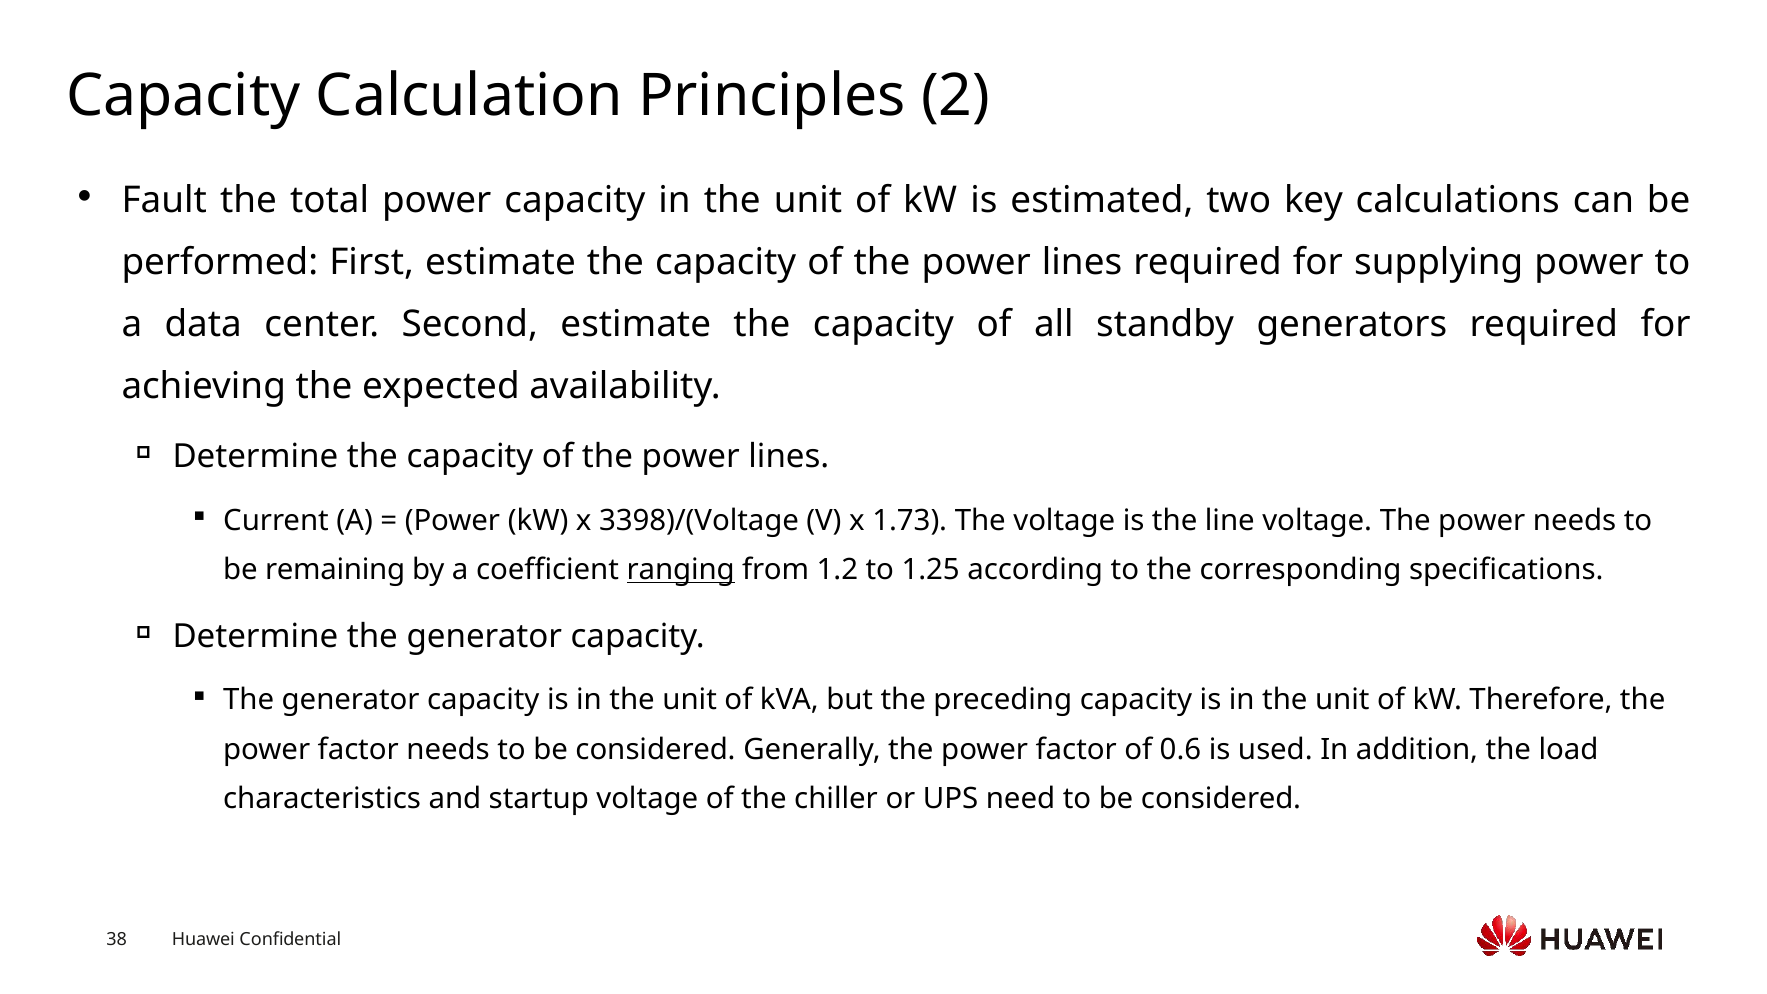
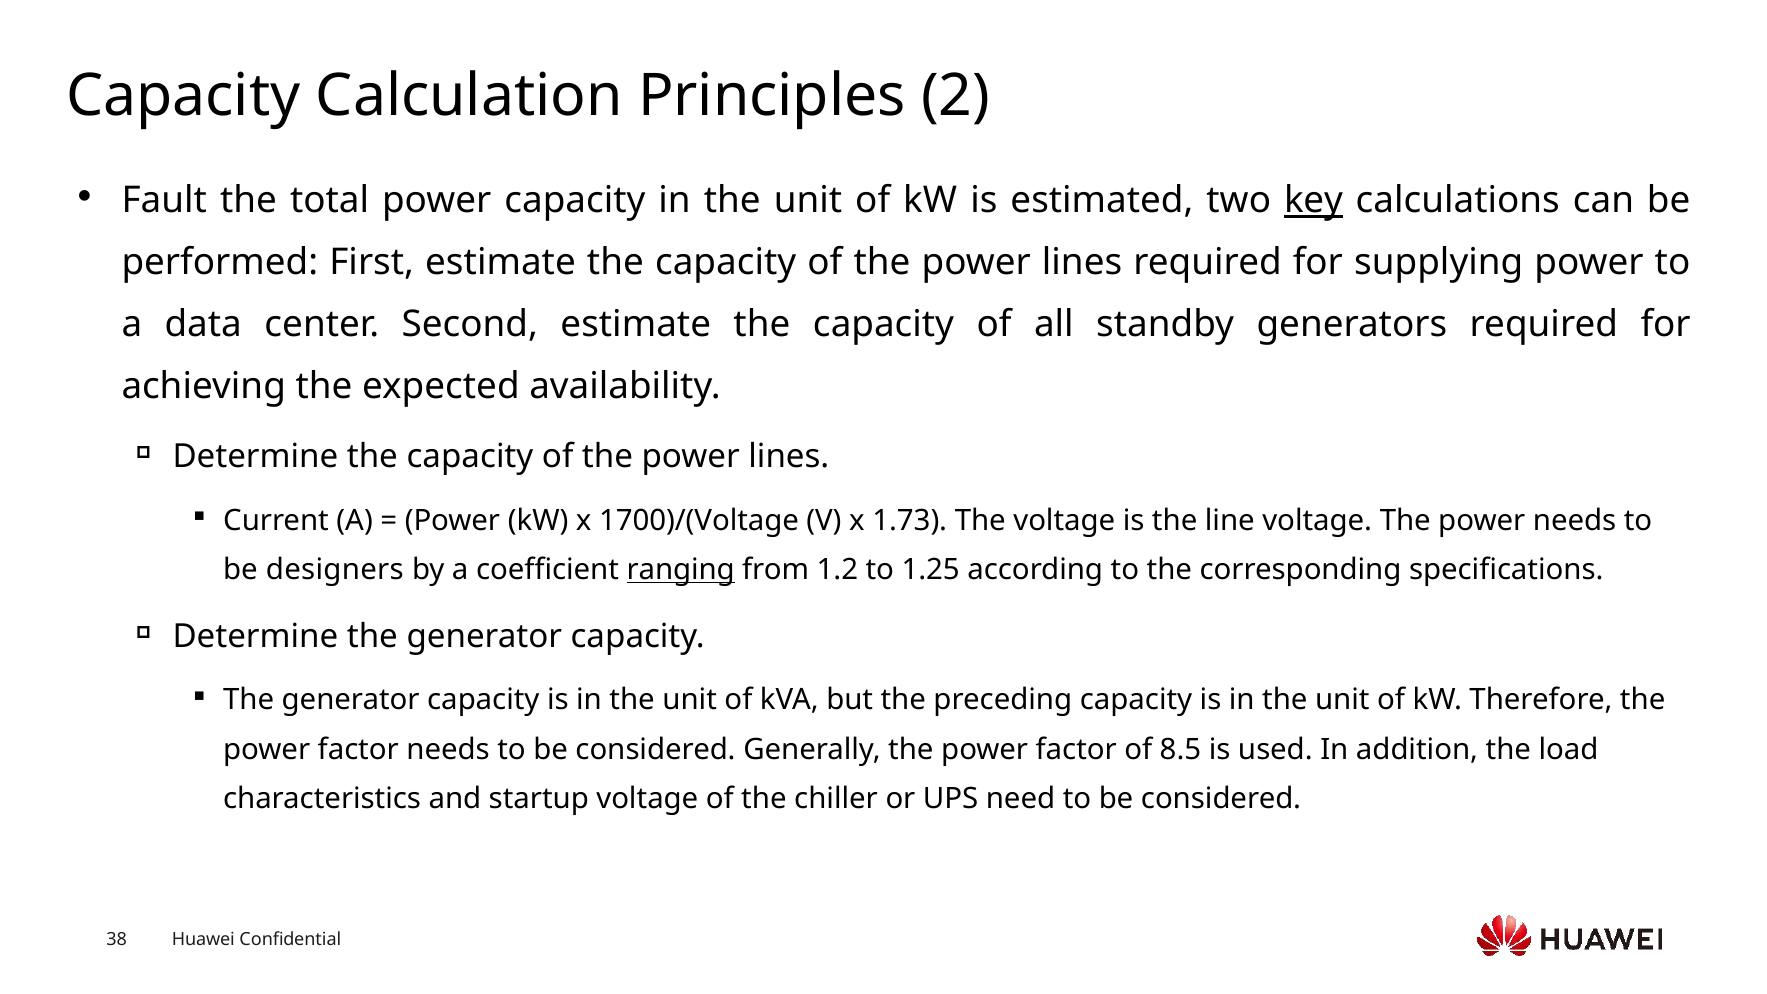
key underline: none -> present (1313, 201)
3398)/(Voltage: 3398)/(Voltage -> 1700)/(Voltage (699, 520)
remaining: remaining -> designers (335, 570)
0.6: 0.6 -> 8.5 (1181, 749)
